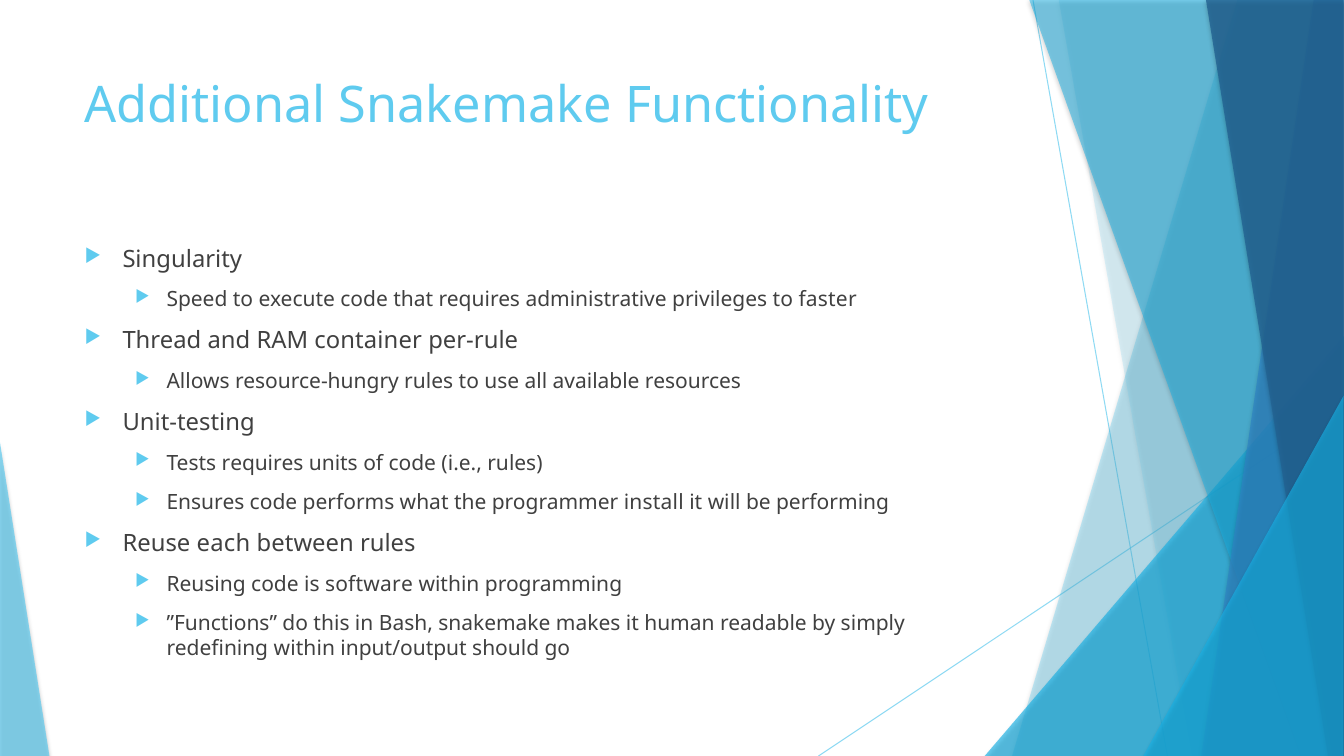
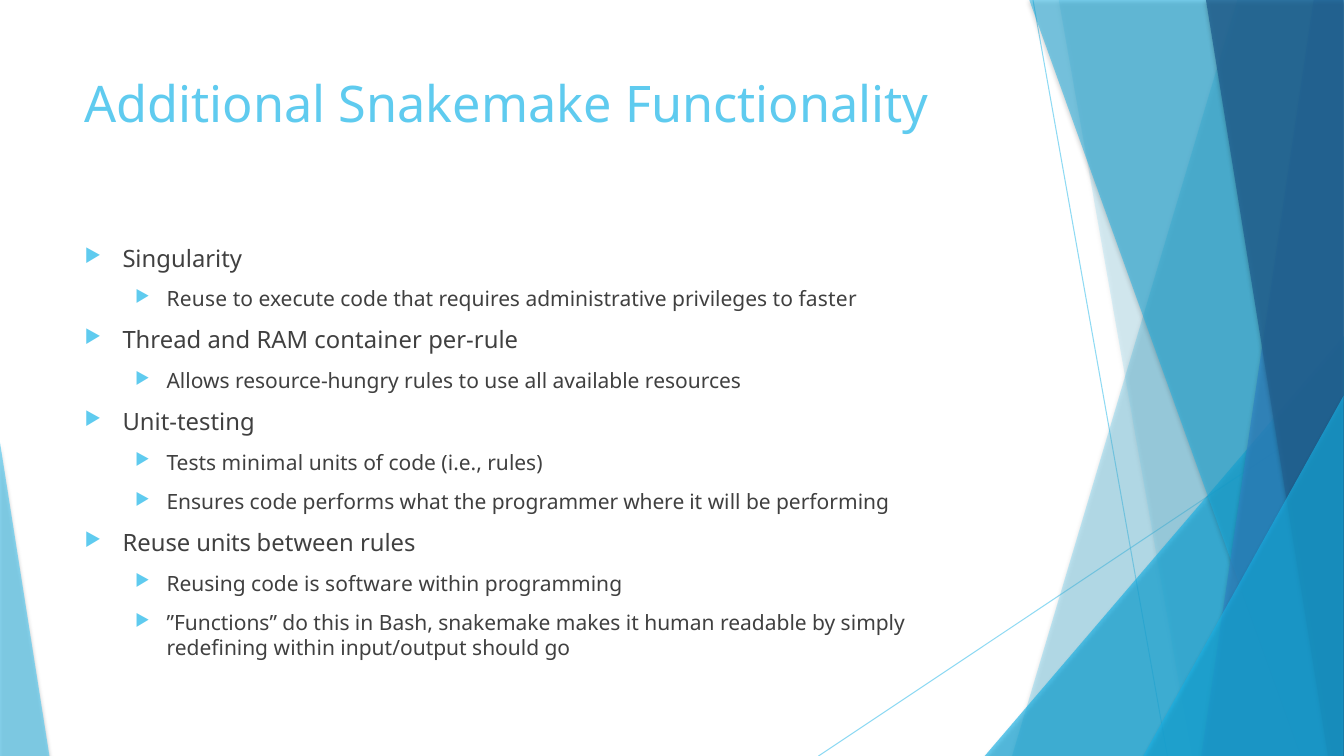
Speed: Speed -> Reuse (197, 300)
Tests requires: requires -> minimal (262, 463)
install: install -> where (654, 503)
Reuse each: each -> units (224, 544)
